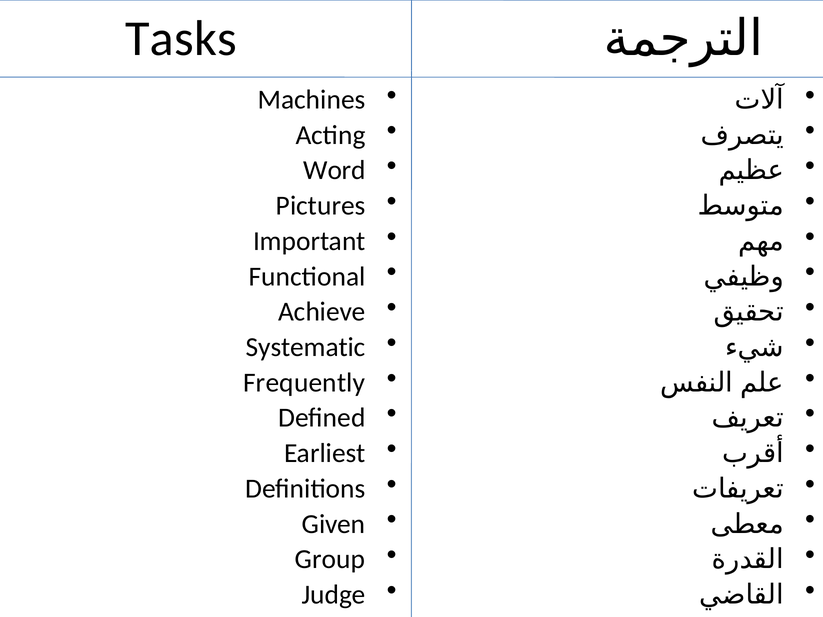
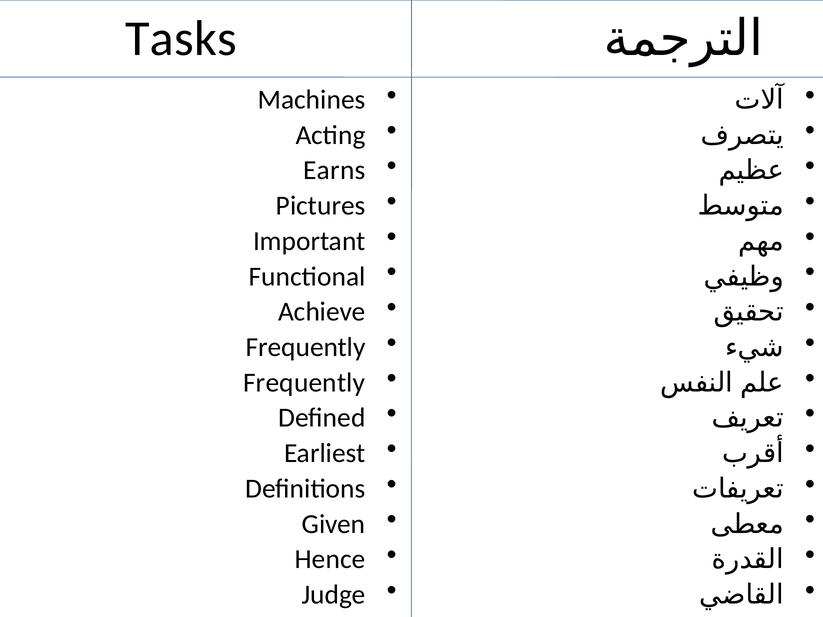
Word: Word -> Earns (334, 170)
Systematic: Systematic -> Frequently (306, 347)
Group: Group -> Hence (330, 560)
